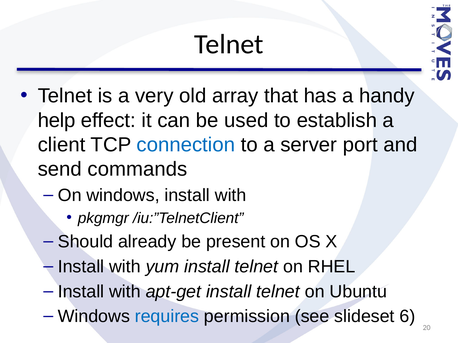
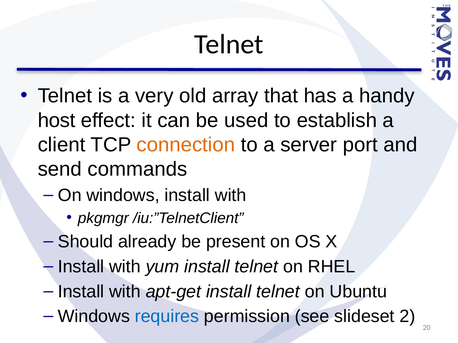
help: help -> host (57, 121)
connection colour: blue -> orange (186, 145)
6: 6 -> 2 (407, 317)
